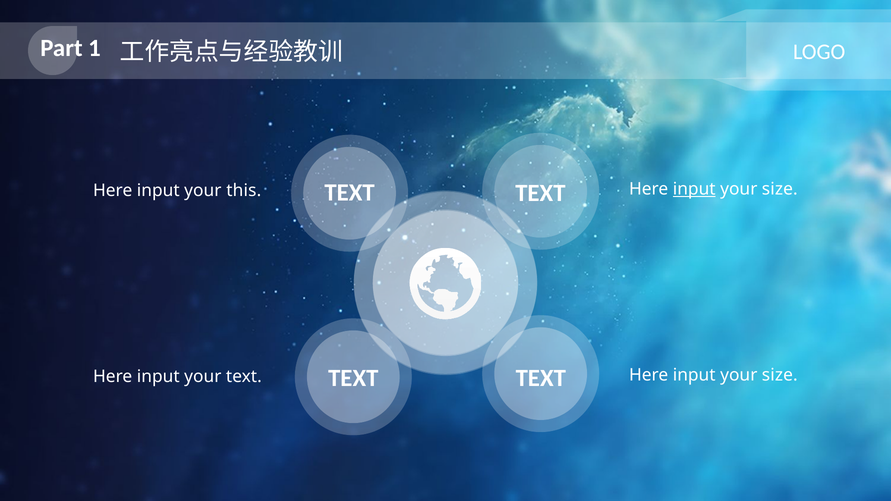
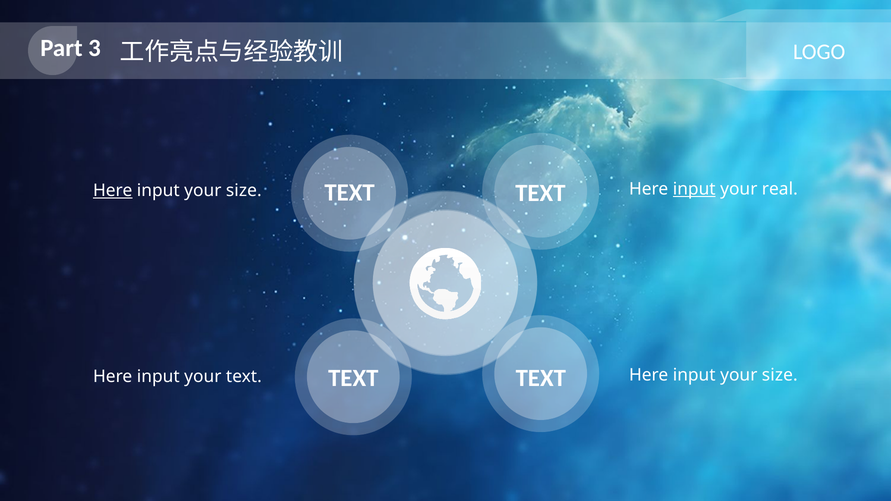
1: 1 -> 3 (95, 48)
Here underline: none -> present (113, 191)
this: this -> size (244, 191)
size: size -> real (780, 189)
